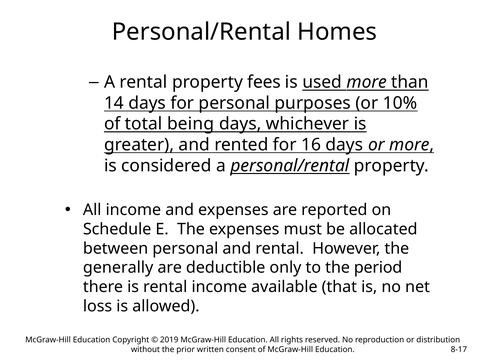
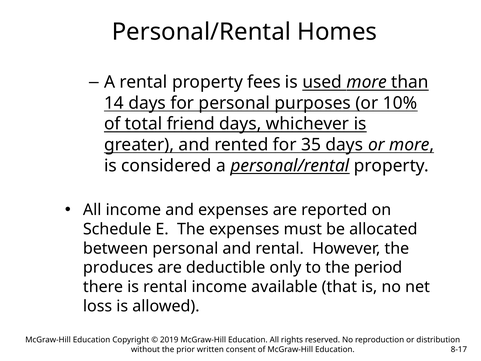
being: being -> friend (191, 124)
16: 16 -> 35 (311, 145)
generally: generally -> produces (118, 267)
